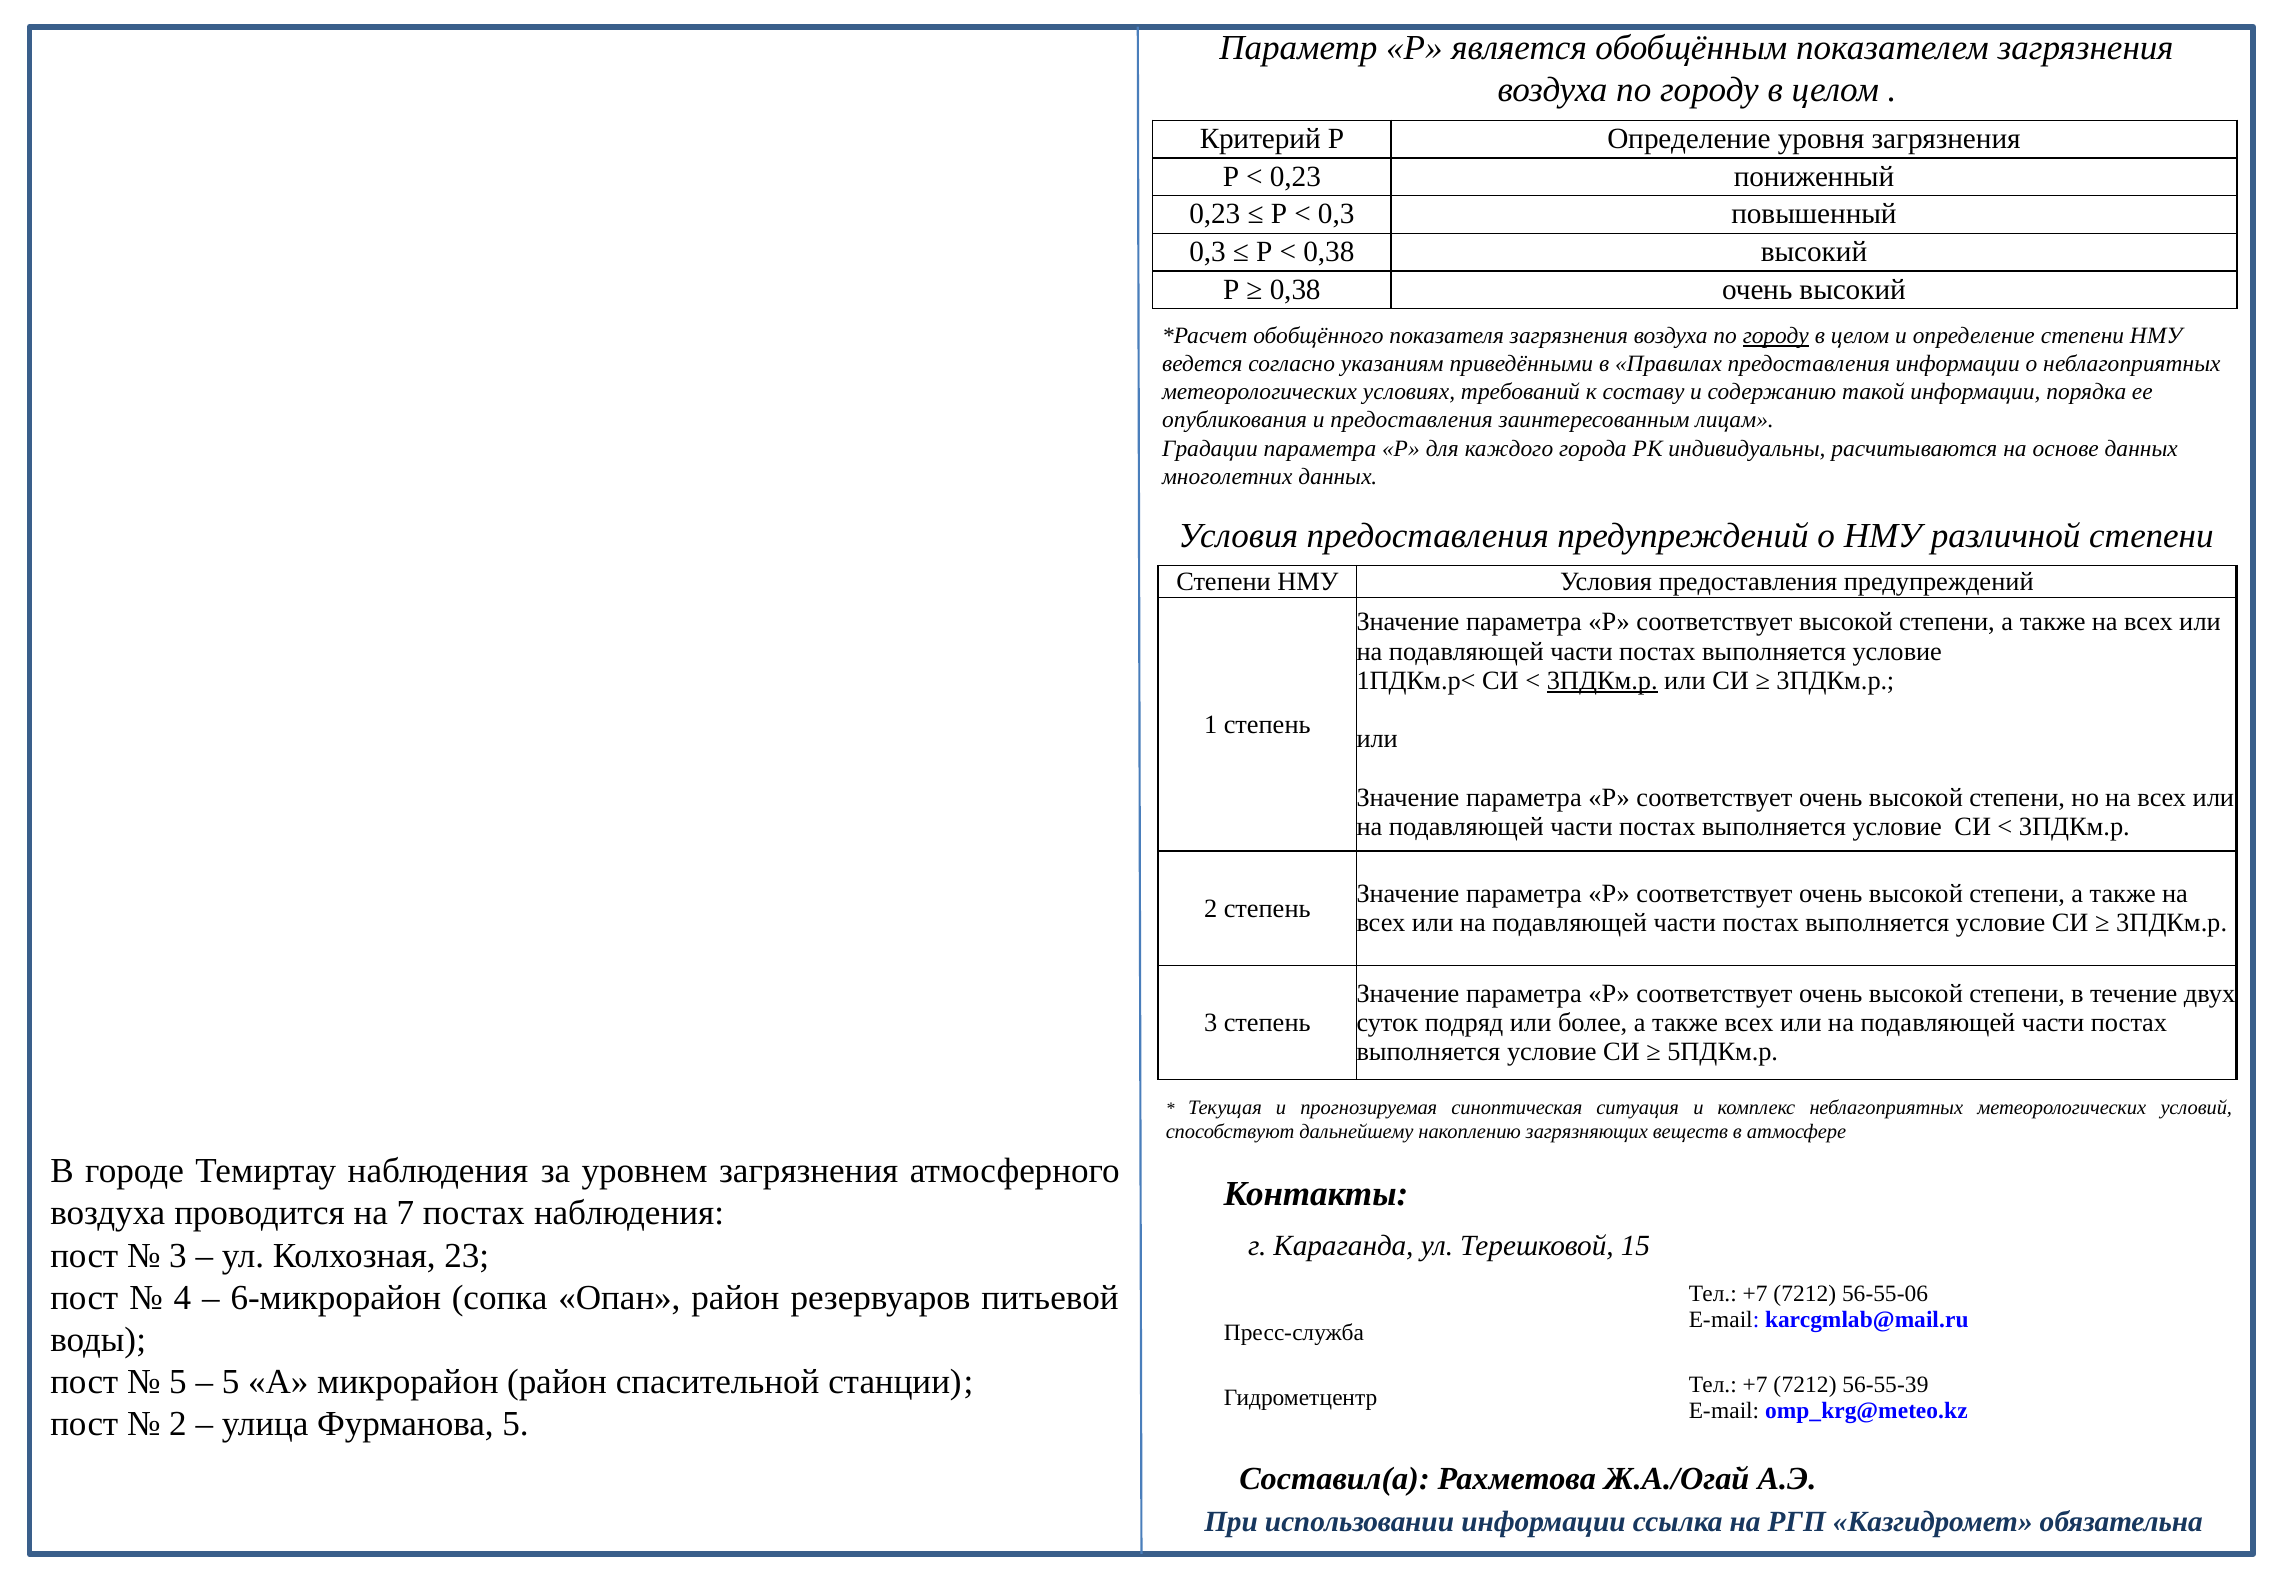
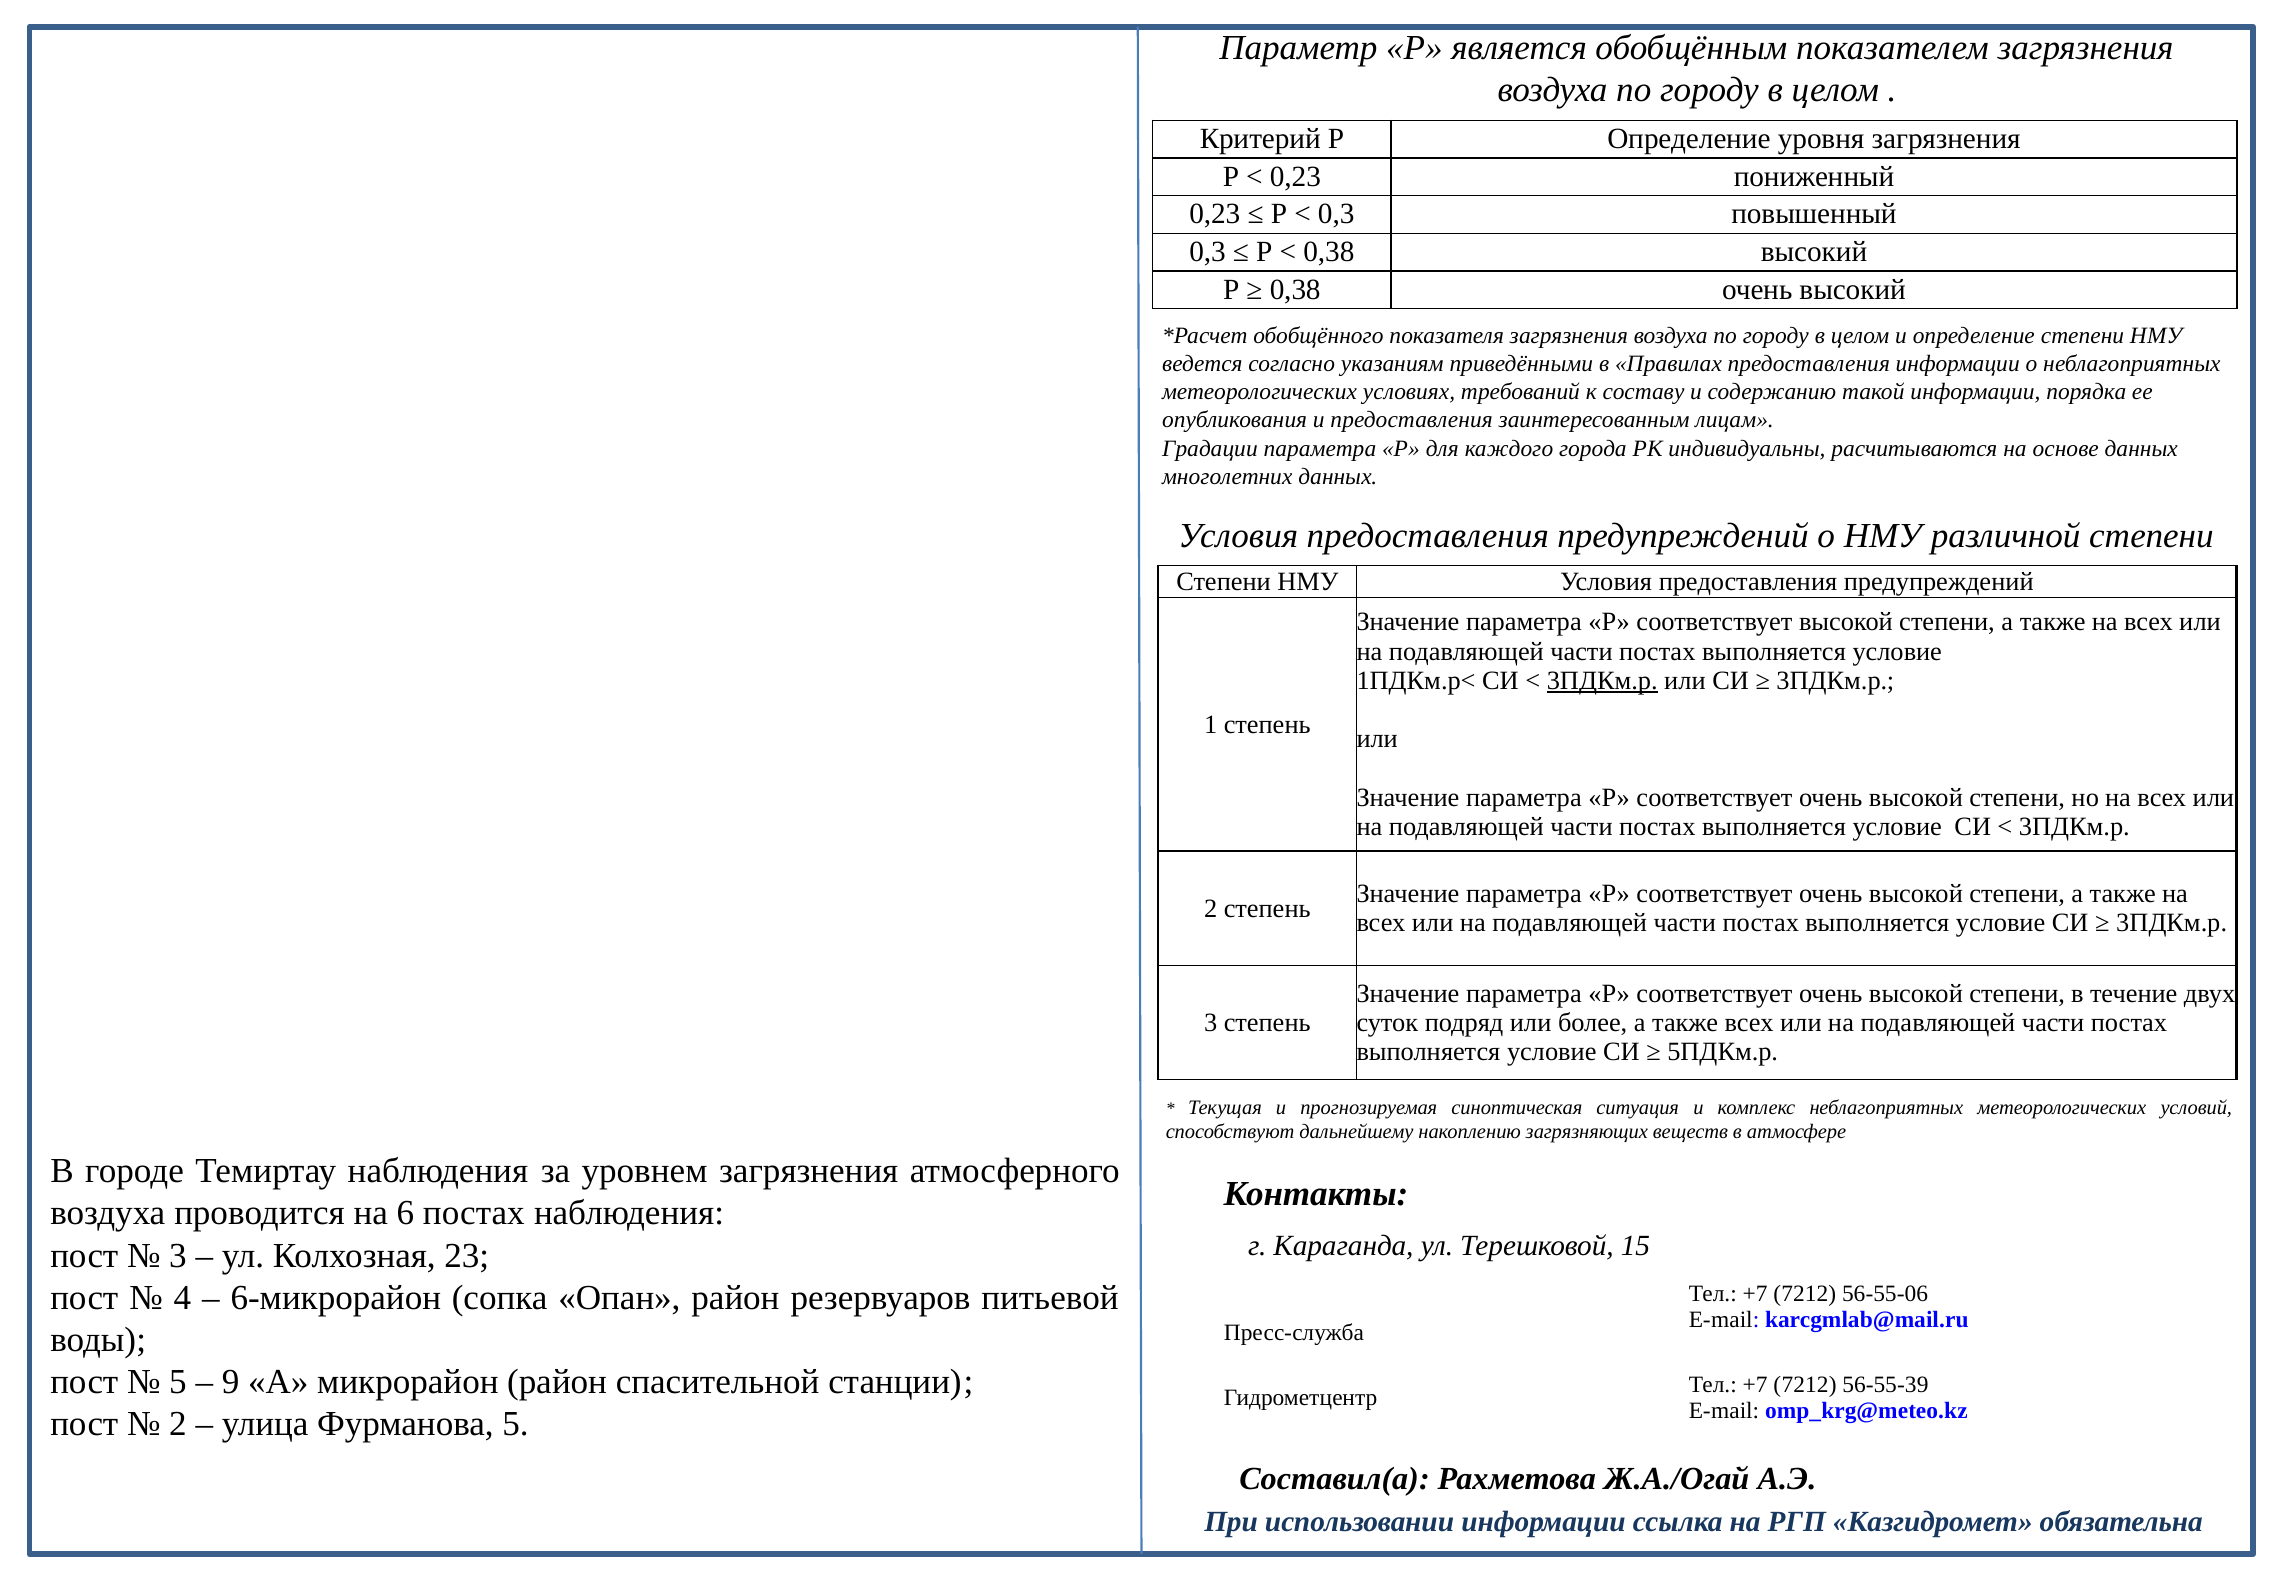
городу underline: present -> none (1776, 336)
7: 7 -> 6 (405, 1213)
5: 5 -> 9 (231, 1382)
